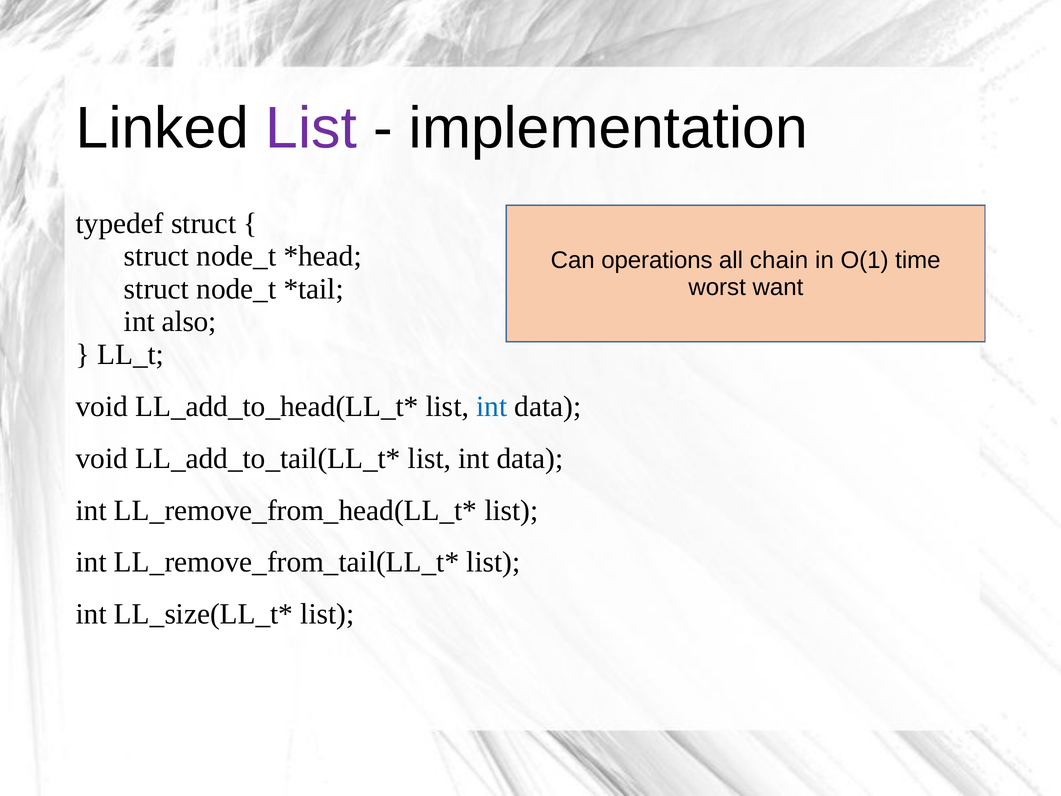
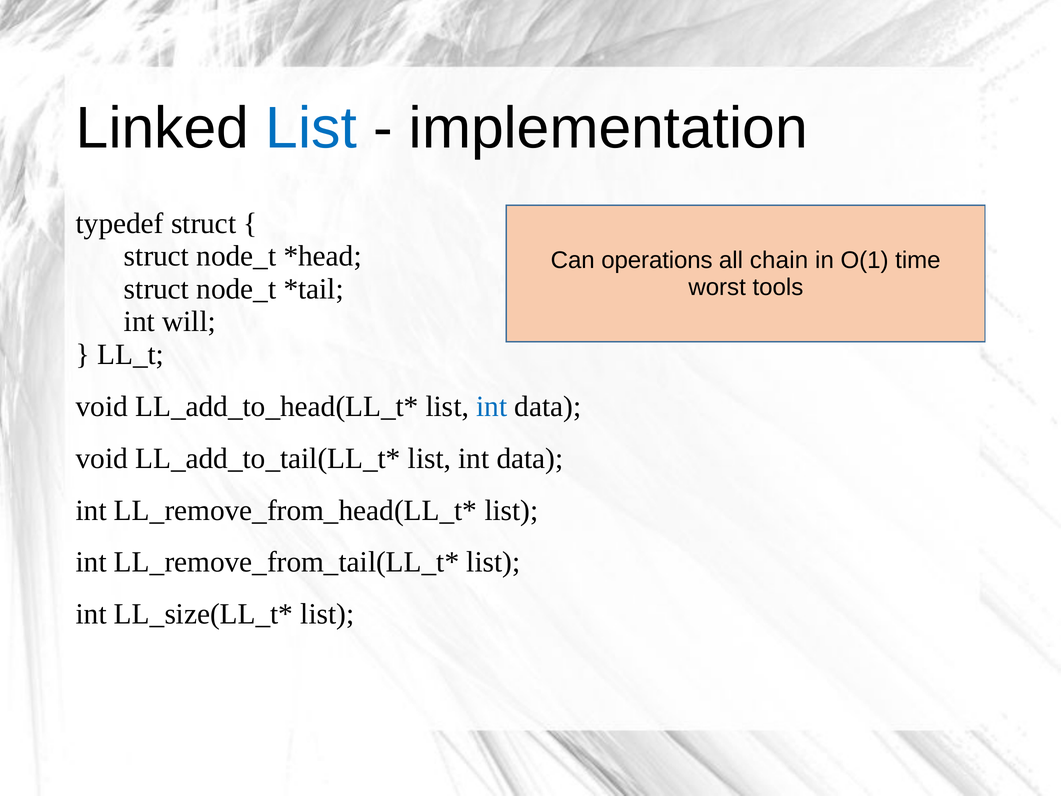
List colour: purple -> blue (311, 128)
want: want -> tools (778, 287)
also: also -> will (189, 322)
